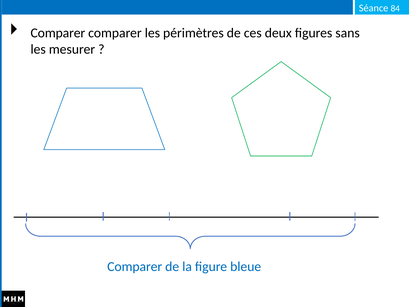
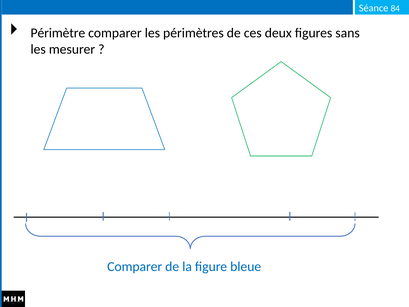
Comparer: Comparer -> Périmètre (58, 33)
